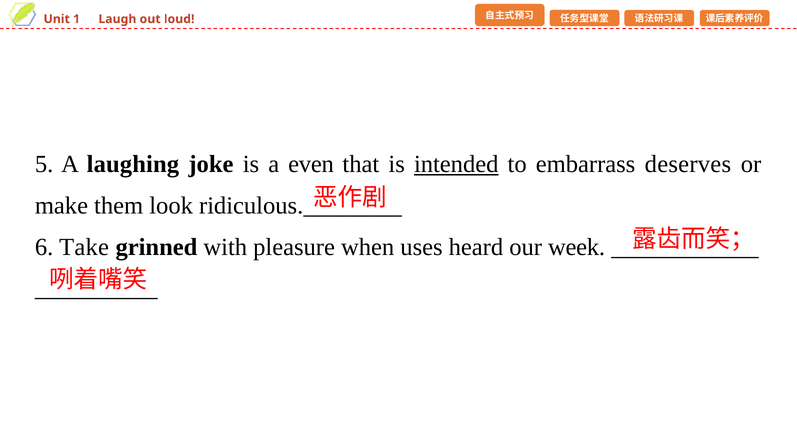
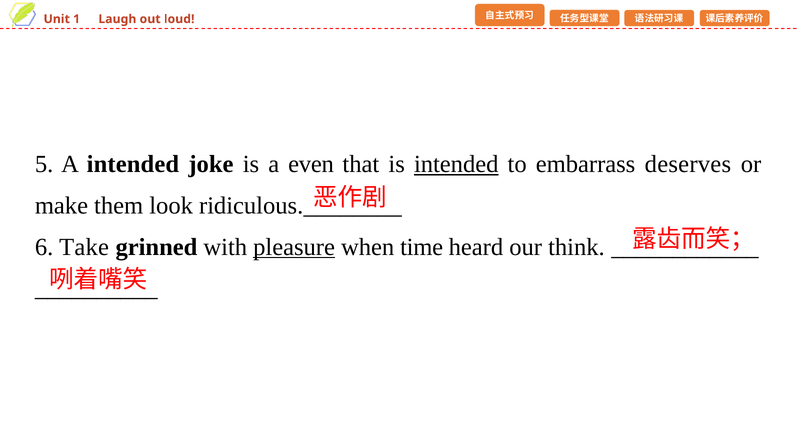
A laughing: laughing -> intended (133, 164)
pleasure underline: none -> present (294, 247)
uses: uses -> time (422, 247)
week: week -> think (576, 247)
